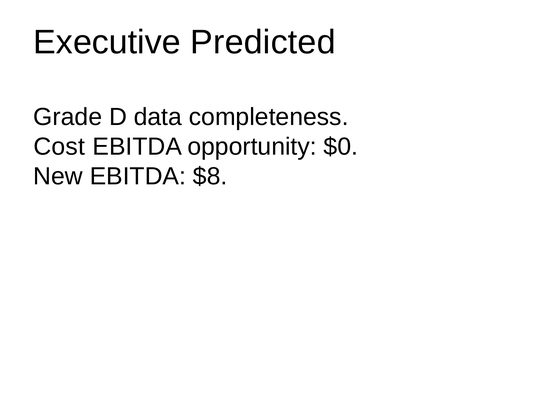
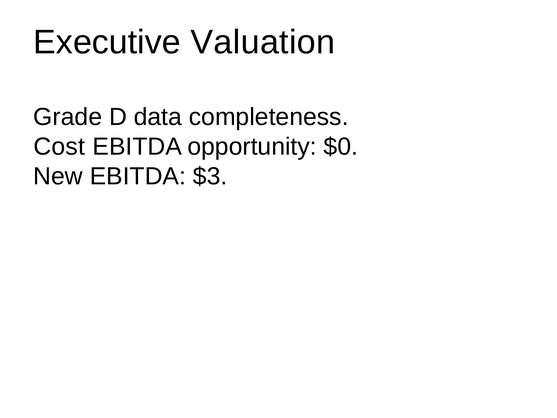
Predicted: Predicted -> Valuation (263, 42)
$8: $8 -> $3 (210, 176)
